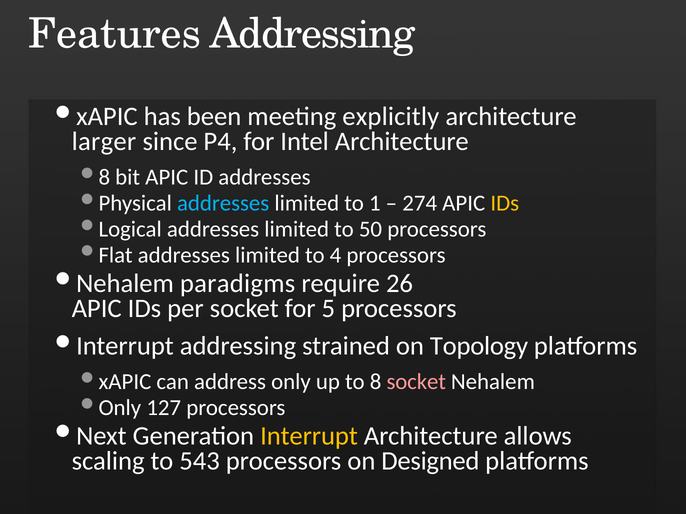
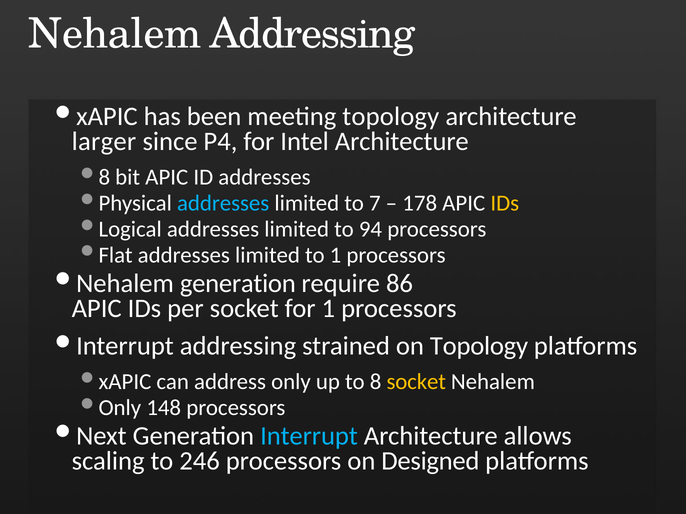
Features: Features -> Nehalem (115, 34)
meeting explicitly: explicitly -> topology (391, 117)
1: 1 -> 7 (375, 203)
274: 274 -> 178 (420, 203)
50: 50 -> 94 (370, 229)
to 4: 4 -> 1 (335, 255)
paradigms: paradigms -> generation (238, 284)
26: 26 -> 86 (400, 284)
for 5: 5 -> 1 (328, 309)
socket colour: pink -> yellow (416, 382)
127: 127 -> 148 (164, 408)
Interrupt colour: yellow -> light blue (309, 436)
543: 543 -> 246 (200, 461)
